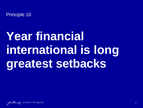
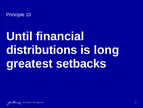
Year: Year -> Until (19, 36)
international: international -> distributions (42, 50)
